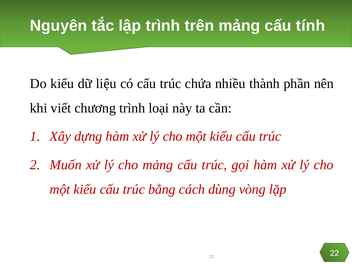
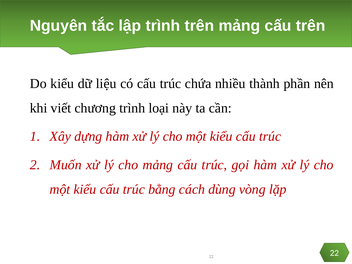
cấu tính: tính -> trên (311, 26)
